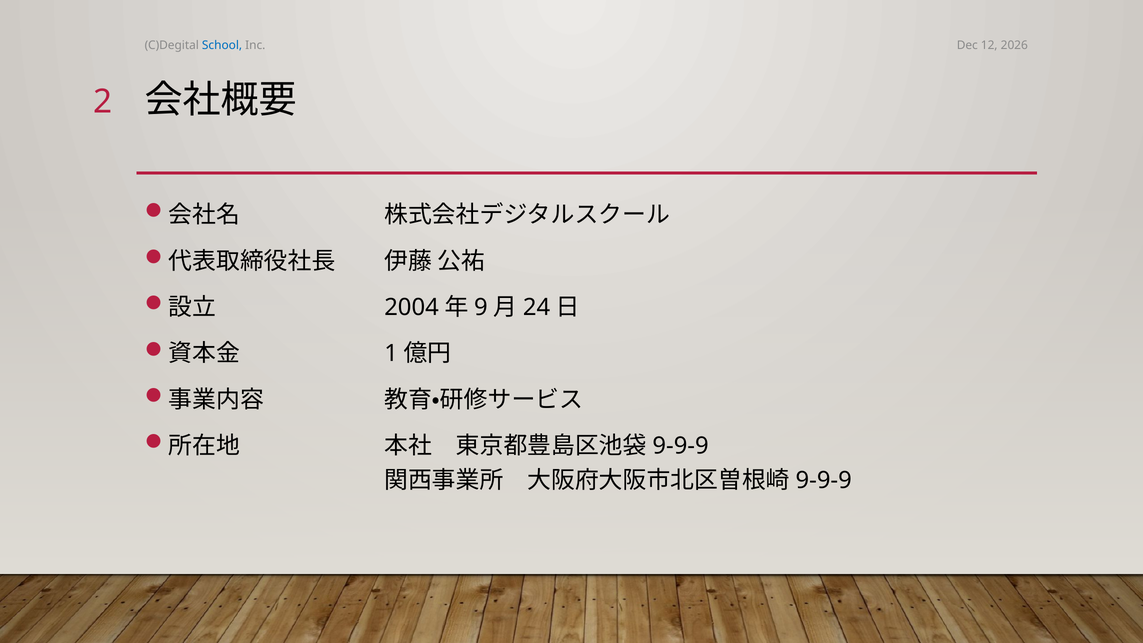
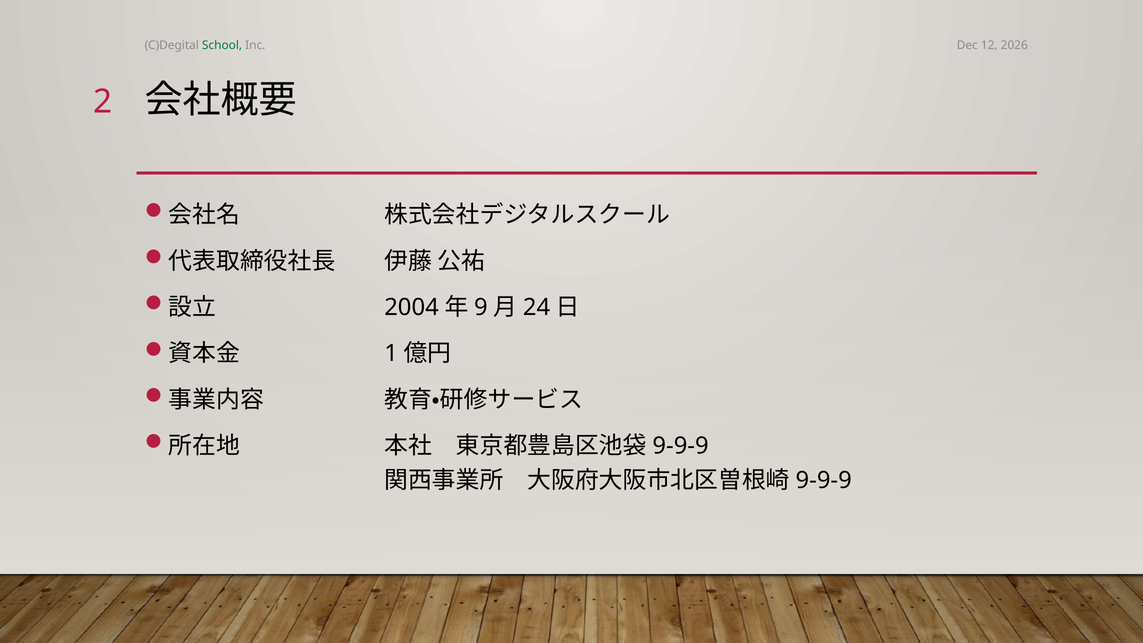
School colour: blue -> green (222, 45)
